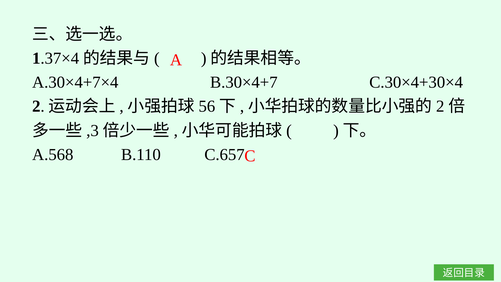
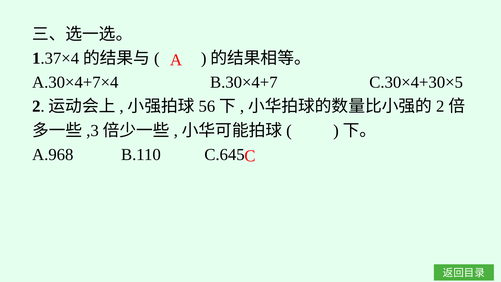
C.30×4+30×4: C.30×4+30×4 -> C.30×4+30×5 (416, 82)
A.568: A.568 -> A.968 (53, 154)
C.657: C.657 -> C.645 (225, 154)
